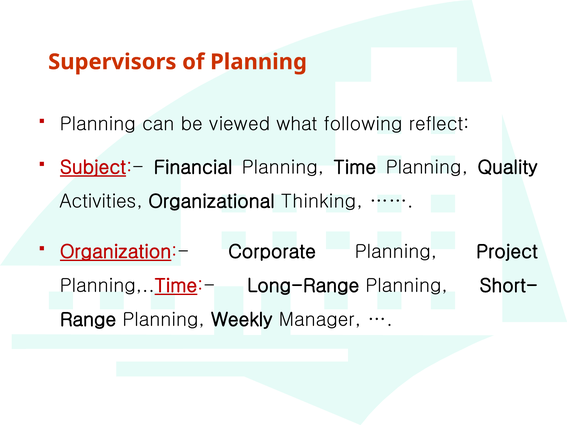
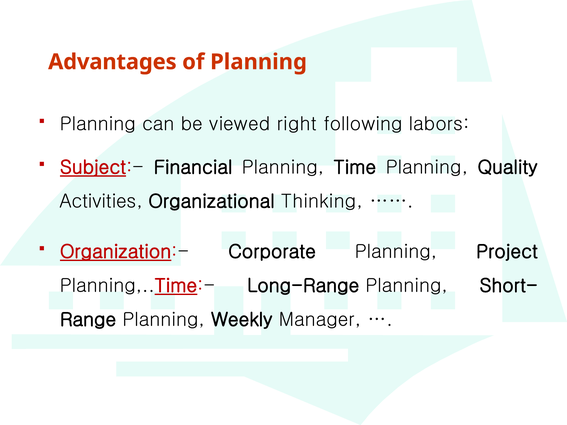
Supervisors: Supervisors -> Advantages (112, 62)
what: what -> right (297, 124)
reflect: reflect -> labors (439, 124)
